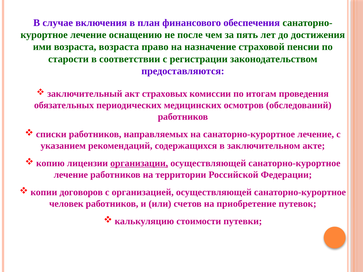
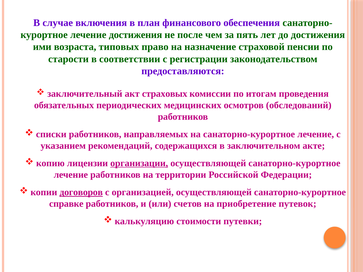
лечение оснащению: оснащению -> достижения (135, 35)
возраста возраста: возраста -> типовых (119, 47)
договоров underline: none -> present (81, 192)
человек: человек -> справке (66, 204)
